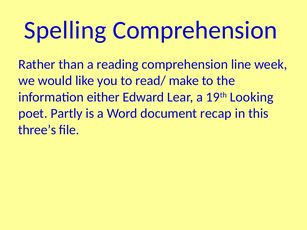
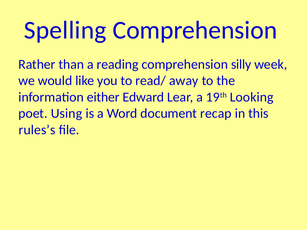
line: line -> silly (241, 64)
make: make -> away (184, 81)
Partly: Partly -> Using (67, 114)
three’s: three’s -> rules’s (37, 130)
